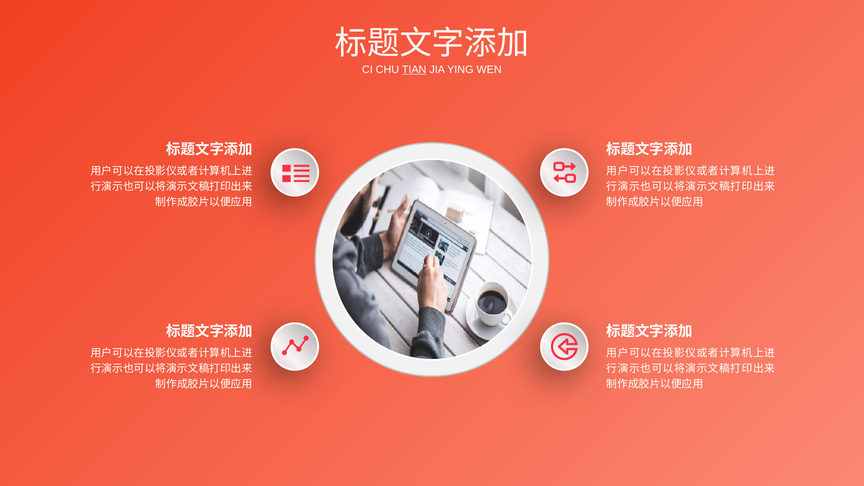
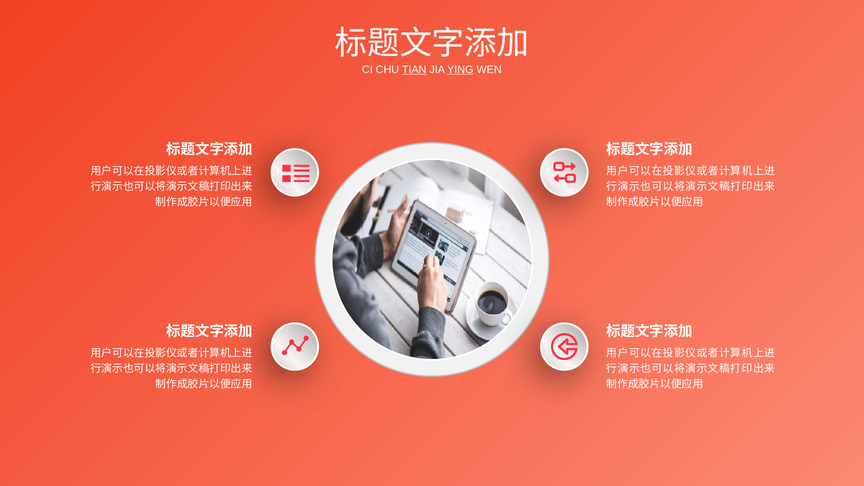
YING underline: none -> present (460, 70)
